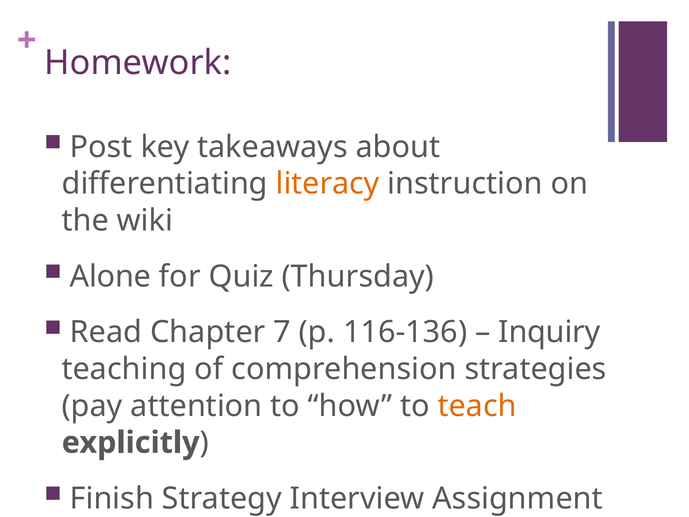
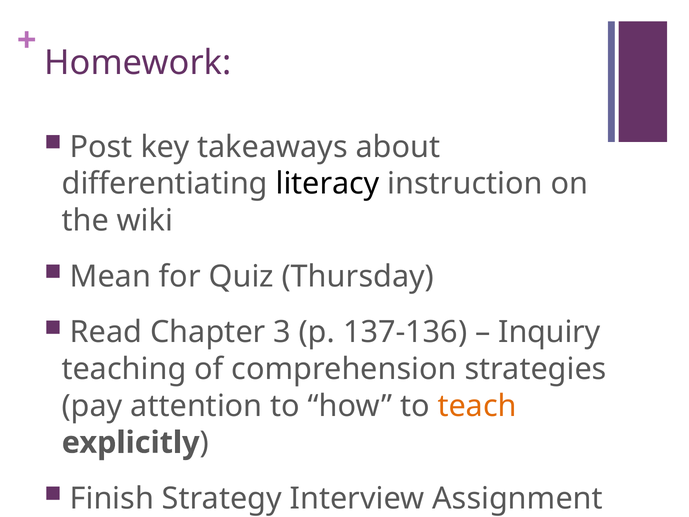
literacy colour: orange -> black (328, 184)
Alone: Alone -> Mean (110, 276)
7: 7 -> 3 (282, 332)
116-136: 116-136 -> 137-136 (405, 332)
